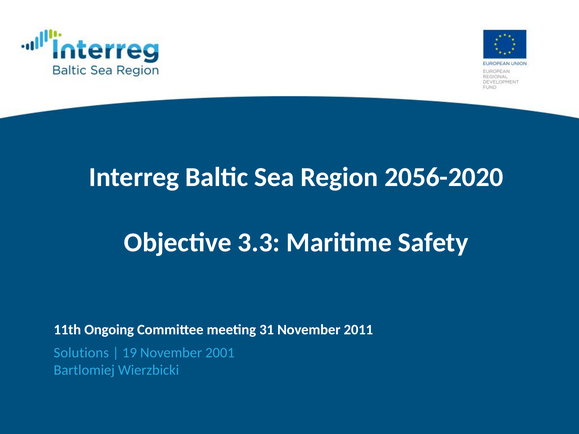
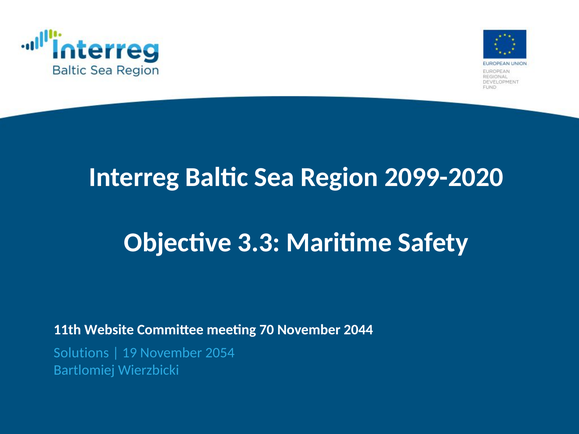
2056-2020: 2056-2020 -> 2099-2020 (444, 177)
Ongoing: Ongoing -> Website (109, 330)
31: 31 -> 70 (267, 330)
2011: 2011 -> 2044 (358, 330)
2001: 2001 -> 2054 (220, 353)
